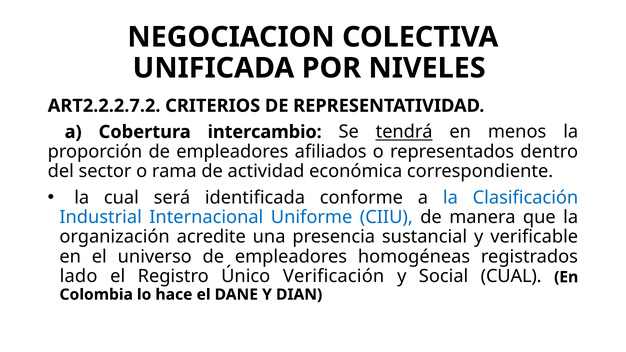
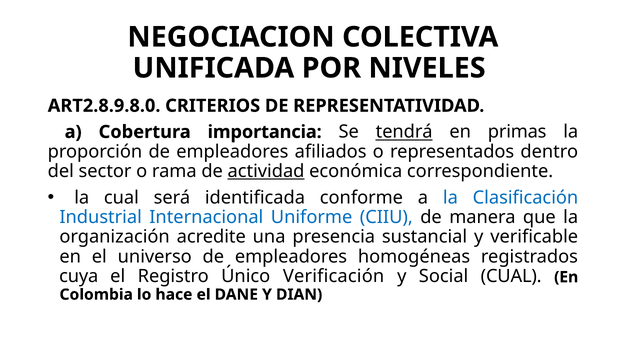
ART2.2.2.7.2: ART2.2.2.7.2 -> ART2.8.9.8.0 (104, 106)
intercambio: intercambio -> importancia (265, 132)
menos: menos -> primas (517, 132)
actividad underline: none -> present (266, 171)
lado: lado -> cuya (79, 276)
